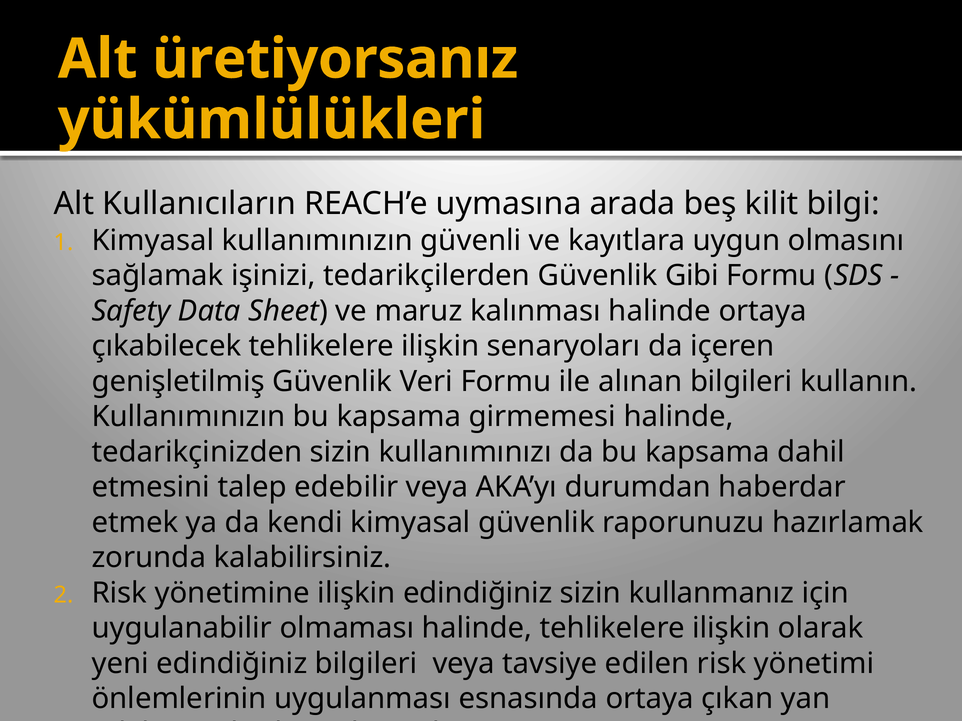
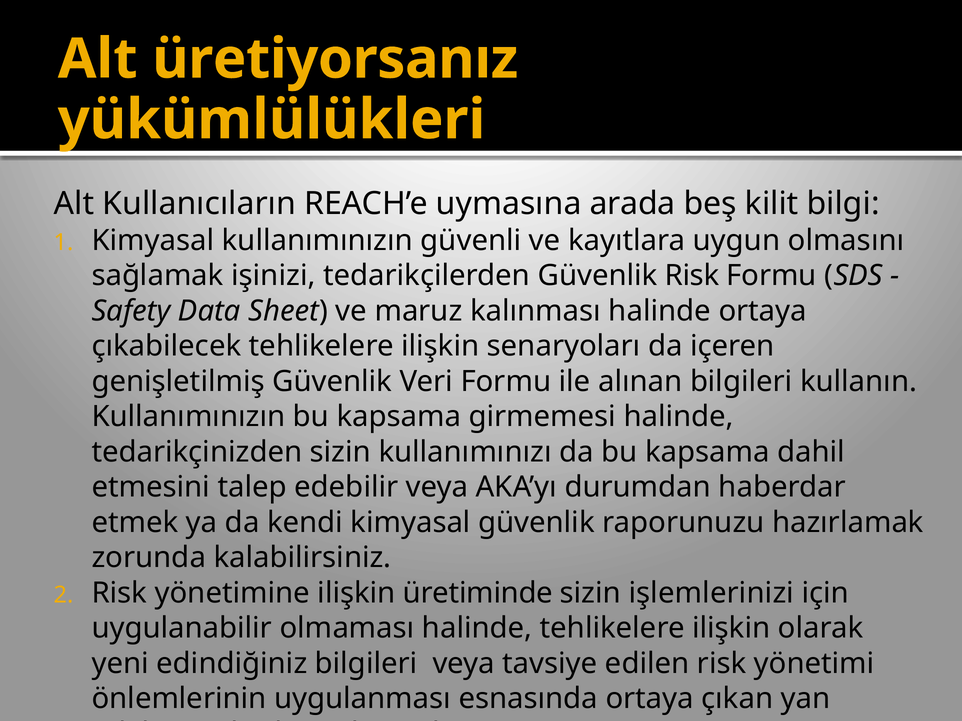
Güvenlik Gibi: Gibi -> Risk (692, 276)
ilişkin edindiğiniz: edindiğiniz -> üretiminde (478, 593)
kullanmanız: kullanmanız -> işlemlerinizi (711, 593)
